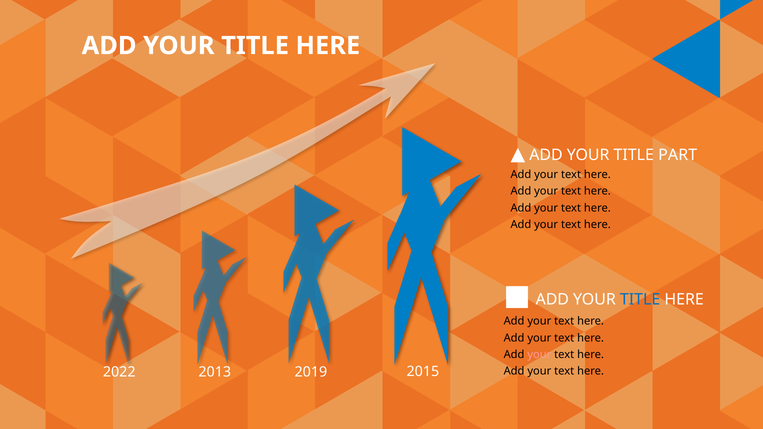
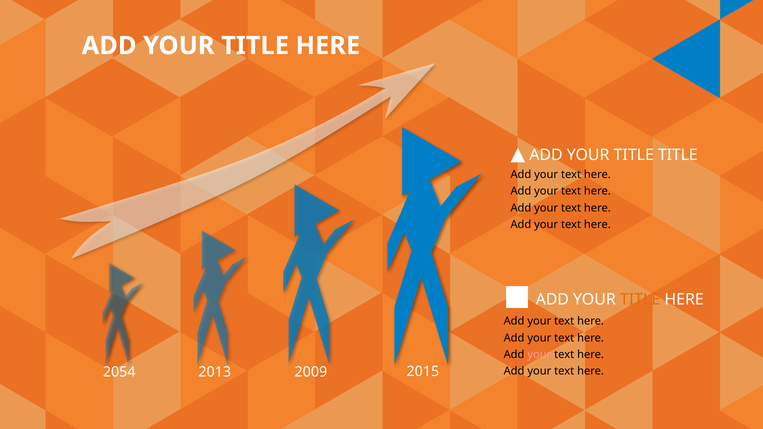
TITLE PART: PART -> TITLE (678, 155)
TITLE colour: blue -> orange (640, 300)
2022: 2022 -> 2054 (119, 372)
2019: 2019 -> 2009 (311, 372)
